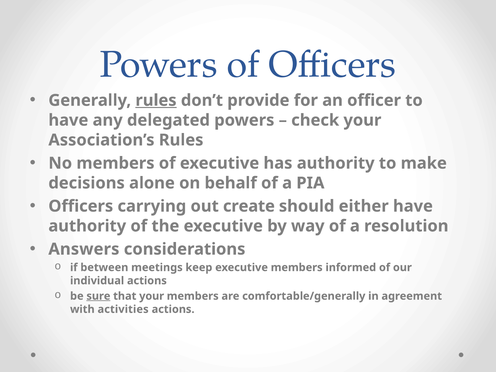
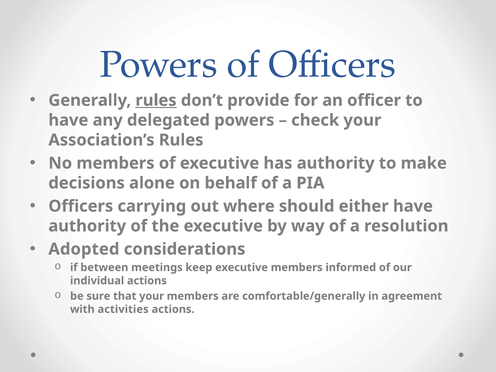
create: create -> where (249, 206)
Answers: Answers -> Adopted (84, 249)
sure underline: present -> none (98, 296)
